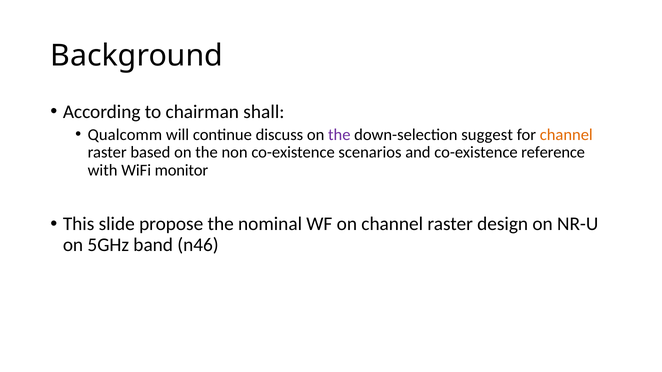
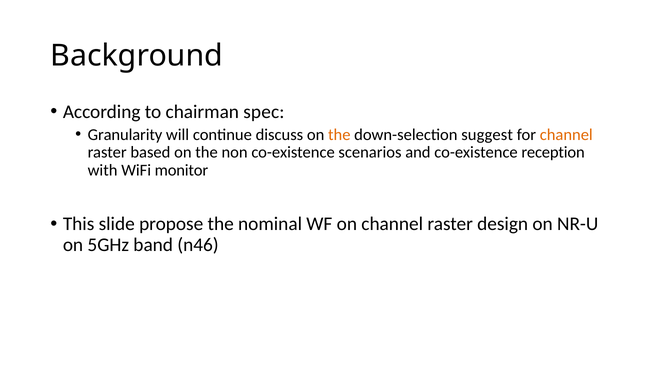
shall: shall -> spec (264, 112)
Qualcomm: Qualcomm -> Granularity (125, 135)
the colour: purple -> orange (339, 135)
reference: reference -> reception (553, 153)
